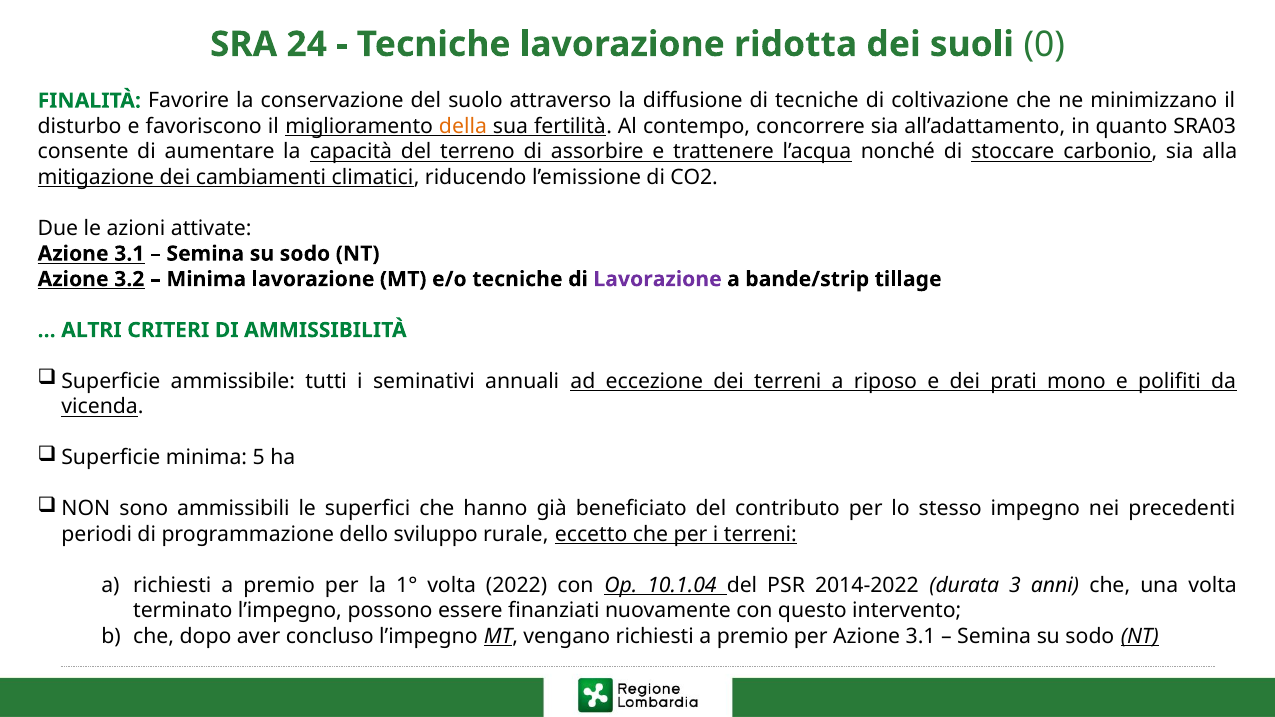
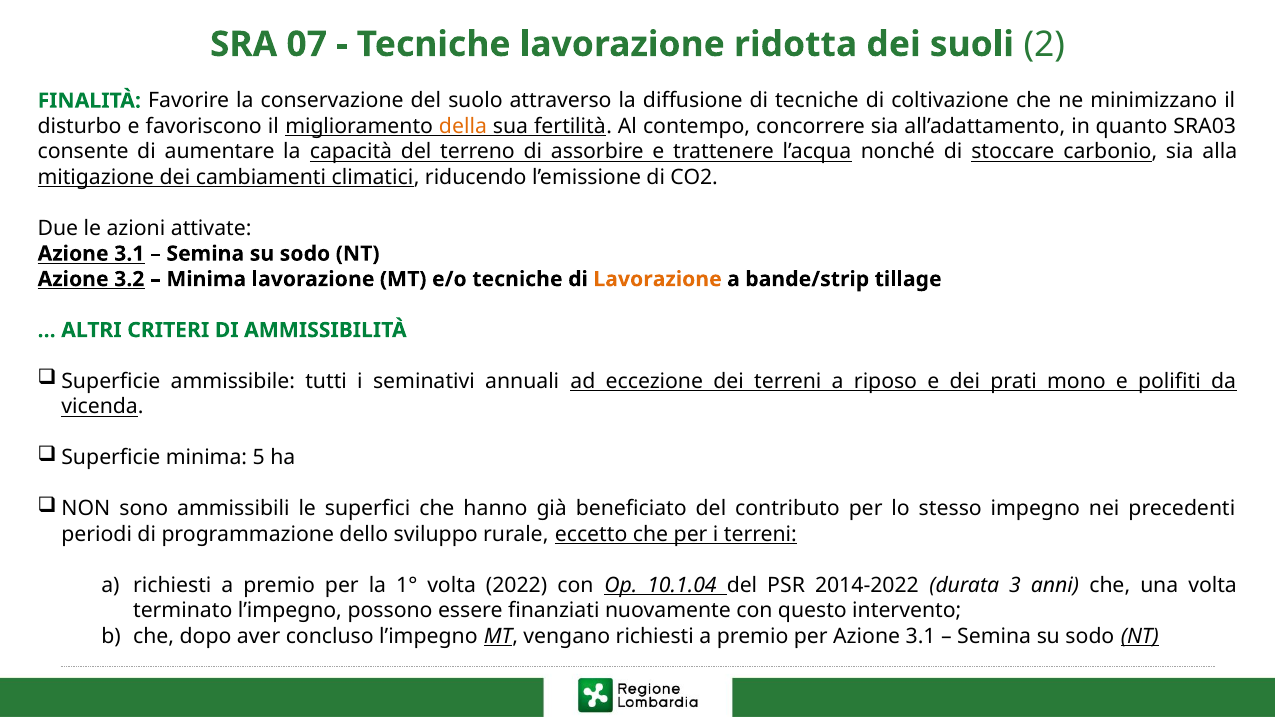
24: 24 -> 07 (307, 44)
0: 0 -> 2 (1044, 44)
Lavorazione colour: purple -> orange (658, 279)
